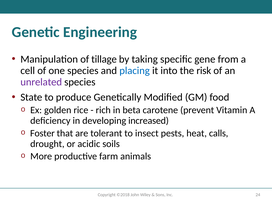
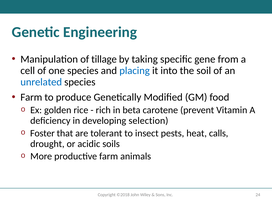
risk: risk -> soil (204, 71)
unrelated colour: purple -> blue (41, 82)
State: State -> Farm (31, 97)
increased: increased -> selection (148, 121)
